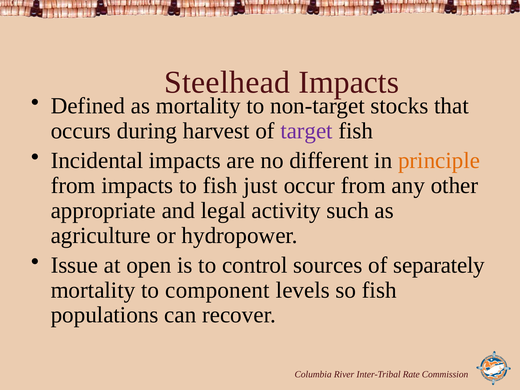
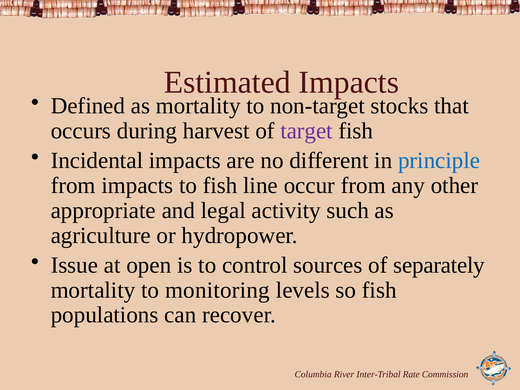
Steelhead: Steelhead -> Estimated (227, 82)
principle colour: orange -> blue (439, 161)
just: just -> line (261, 186)
component: component -> monitoring (217, 290)
